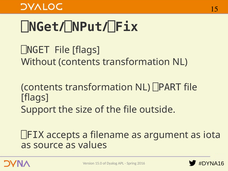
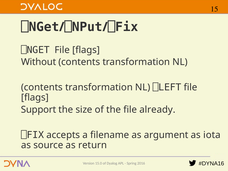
⎕PART: ⎕PART -> ⎕LEFT (167, 87)
outside: outside -> already (157, 110)
values: values -> return (93, 145)
